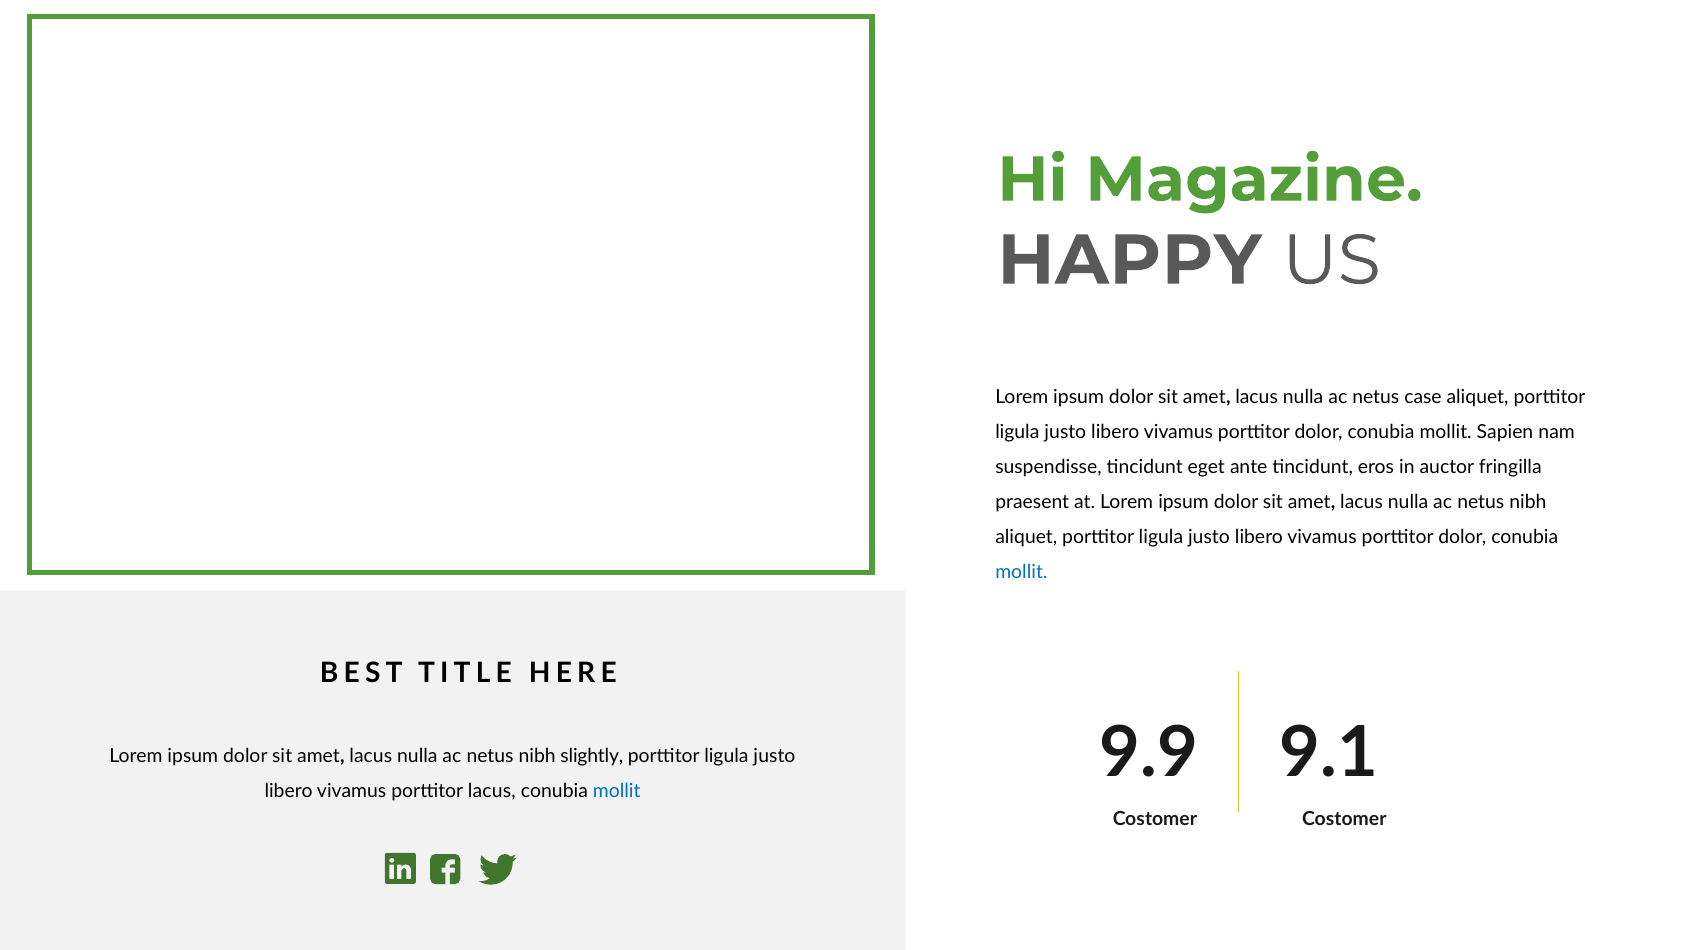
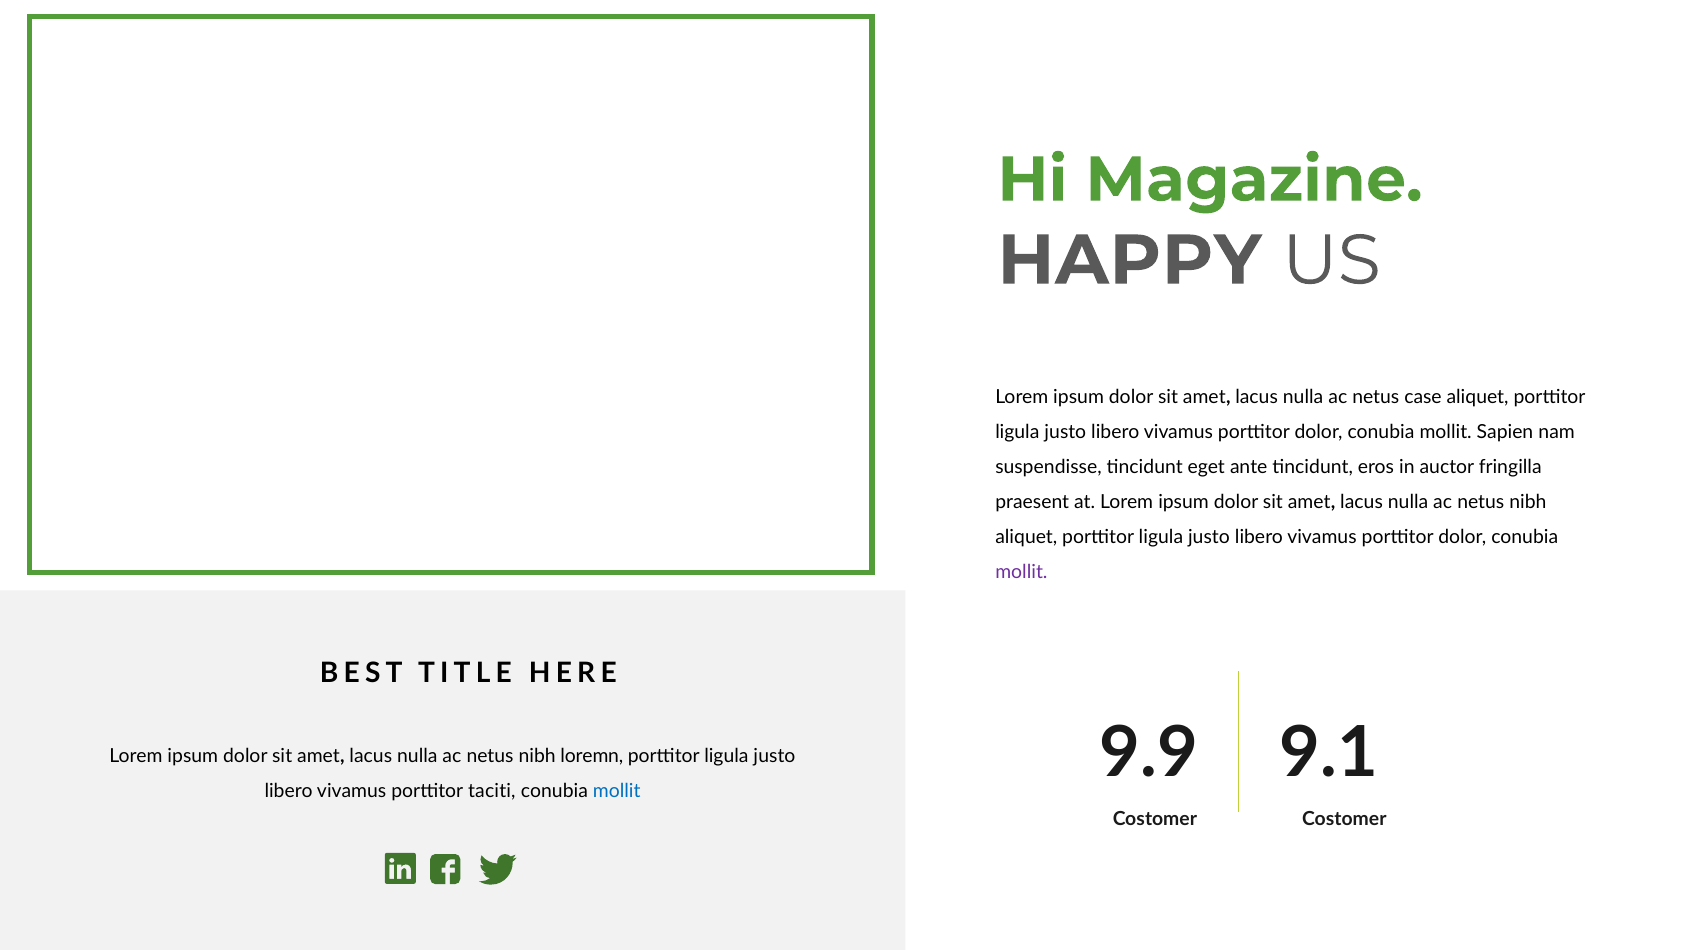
mollit colour: blue -> purple (1021, 572)
slightly: slightly -> loremn (592, 757)
porttitor lacus: lacus -> taciti (492, 791)
